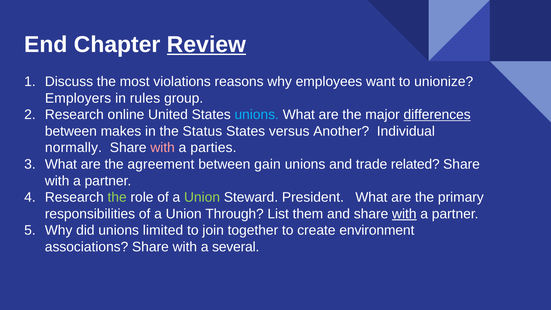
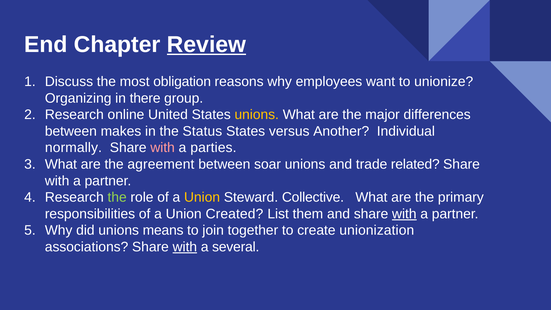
violations: violations -> obligation (182, 82)
Employers: Employers -> Organizing (78, 98)
rules: rules -> there (145, 98)
unions colour: light blue -> yellow (257, 115)
differences underline: present -> none (437, 115)
gain: gain -> soar (268, 164)
Union colour: light green -> yellow (202, 197)
President: President -> Collective (313, 197)
Through: Through -> Created (234, 214)
limited: limited -> means (163, 230)
environment: environment -> unionization (377, 230)
with underline: none -> present (185, 247)
